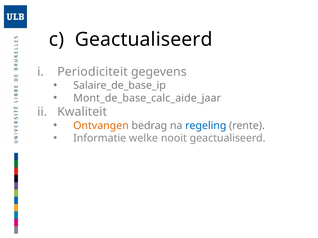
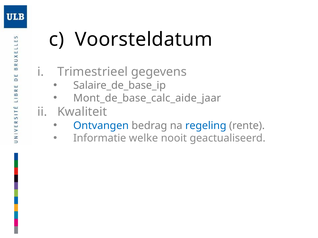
Geactualiseerd: Geactualiseerd -> Voorsteldatum (144, 39)
Periodiciteit: Periodiciteit -> Trimestrieel (93, 72)
Ontvangen colour: orange -> blue (101, 126)
